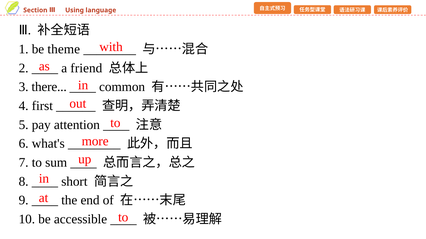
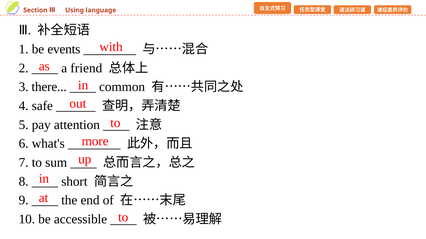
theme: theme -> events (64, 49)
first: first -> safe (42, 106)
